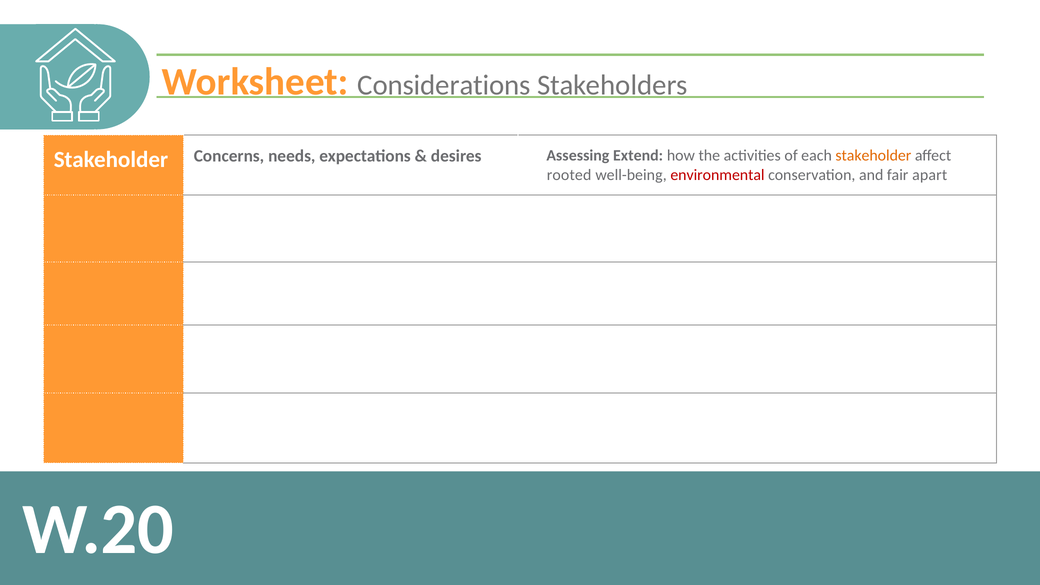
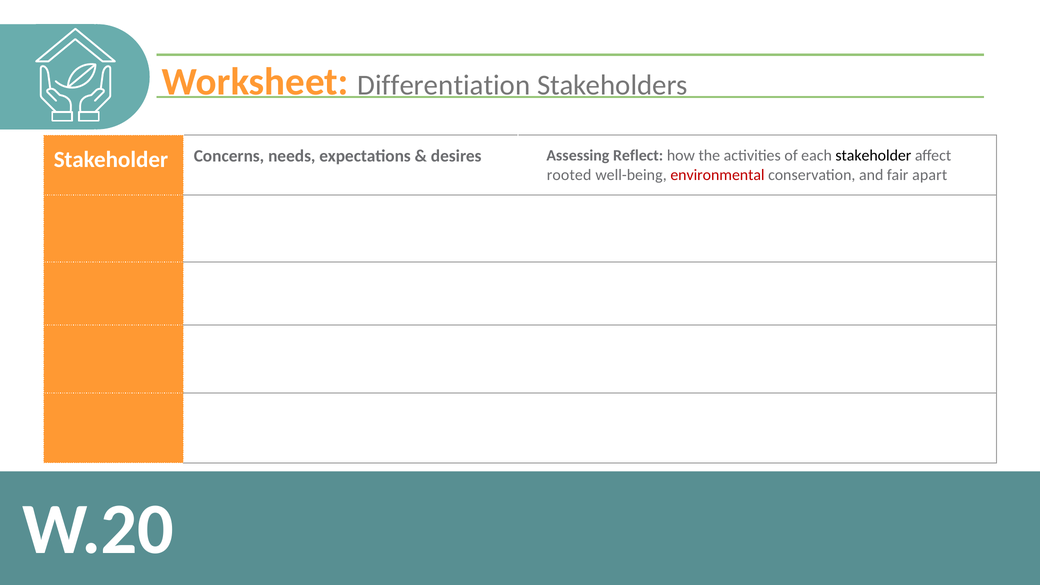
Considerations: Considerations -> Differentiation (444, 85)
Extend: Extend -> Reflect (638, 155)
stakeholder colour: orange -> black (873, 155)
